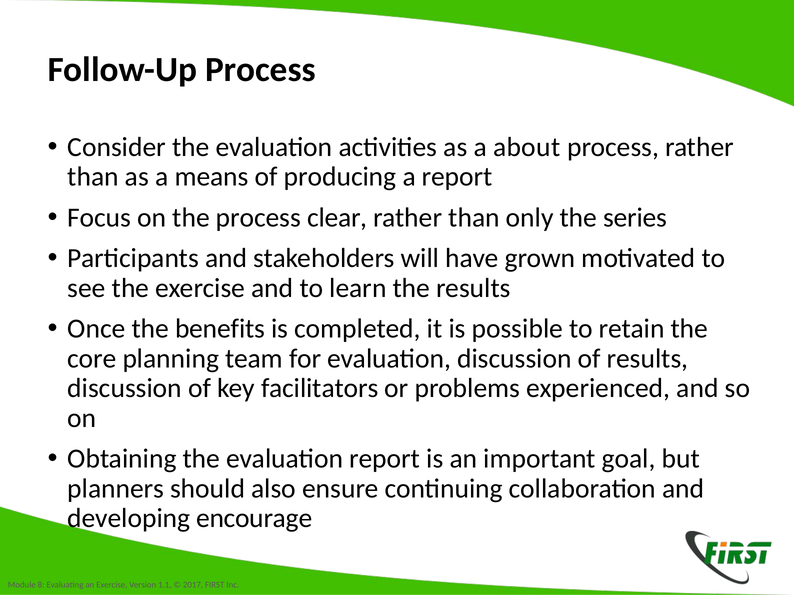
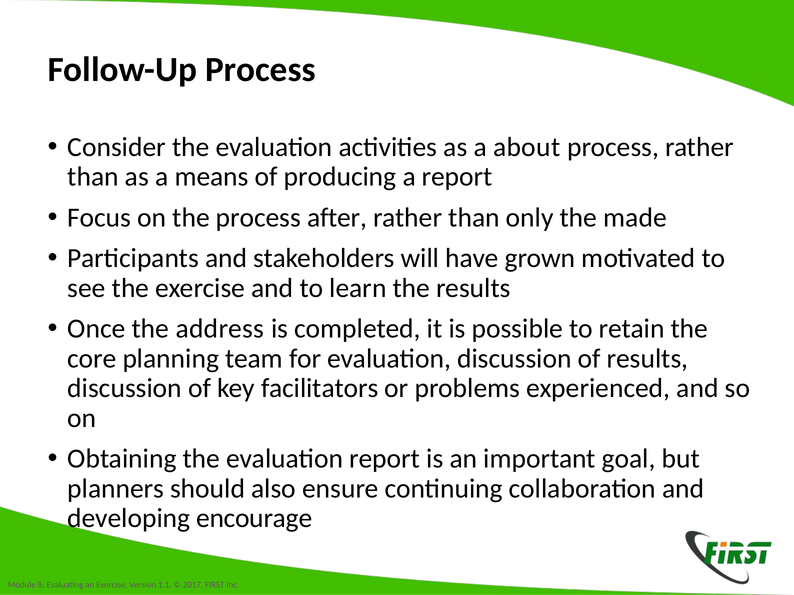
clear: clear -> after (337, 218)
series: series -> made (635, 218)
benefits: benefits -> address (220, 329)
